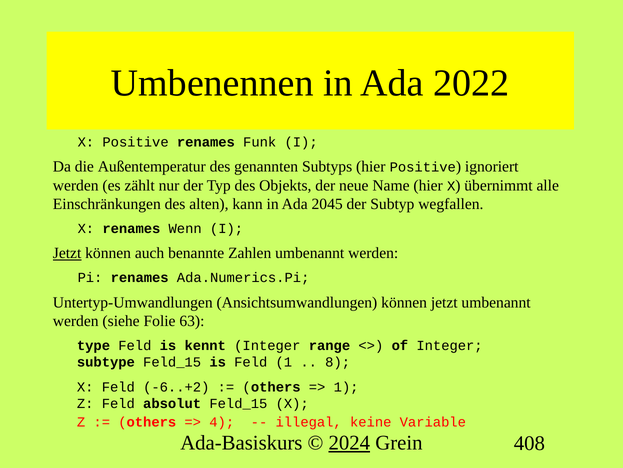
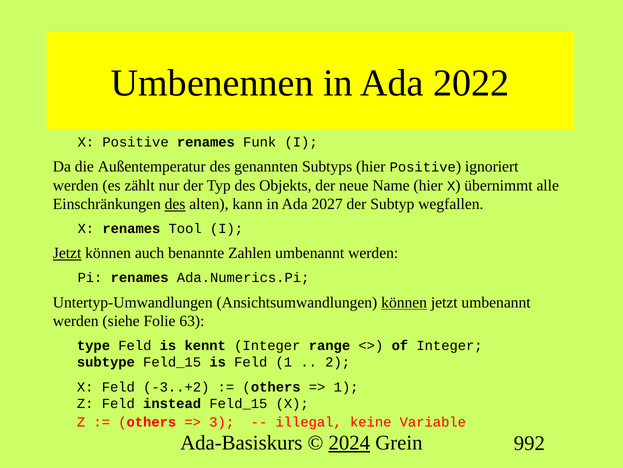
des underline: none -> present (175, 204)
2045: 2045 -> 2027 (327, 204)
Wenn: Wenn -> Tool (185, 228)
können underline: none -> present (404, 302)
8: 8 -> 2 (338, 362)
-6..+2: -6..+2 -> -3..+2 (176, 386)
absolut: absolut -> instead (172, 403)
4: 4 -> 3 (222, 422)
408: 408 -> 992 (529, 443)
